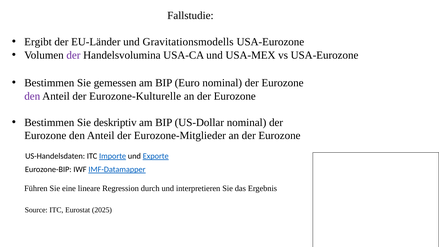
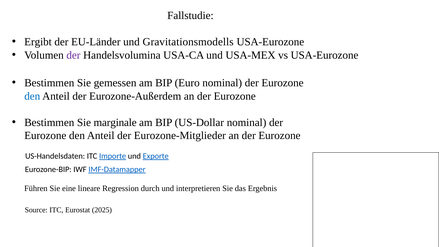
den colour: purple -> blue (32, 96)
Eurozone-Kulturelle: Eurozone-Kulturelle -> Eurozone-Außerdem (135, 96)
deskriptiv: deskriptiv -> marginale (115, 122)
